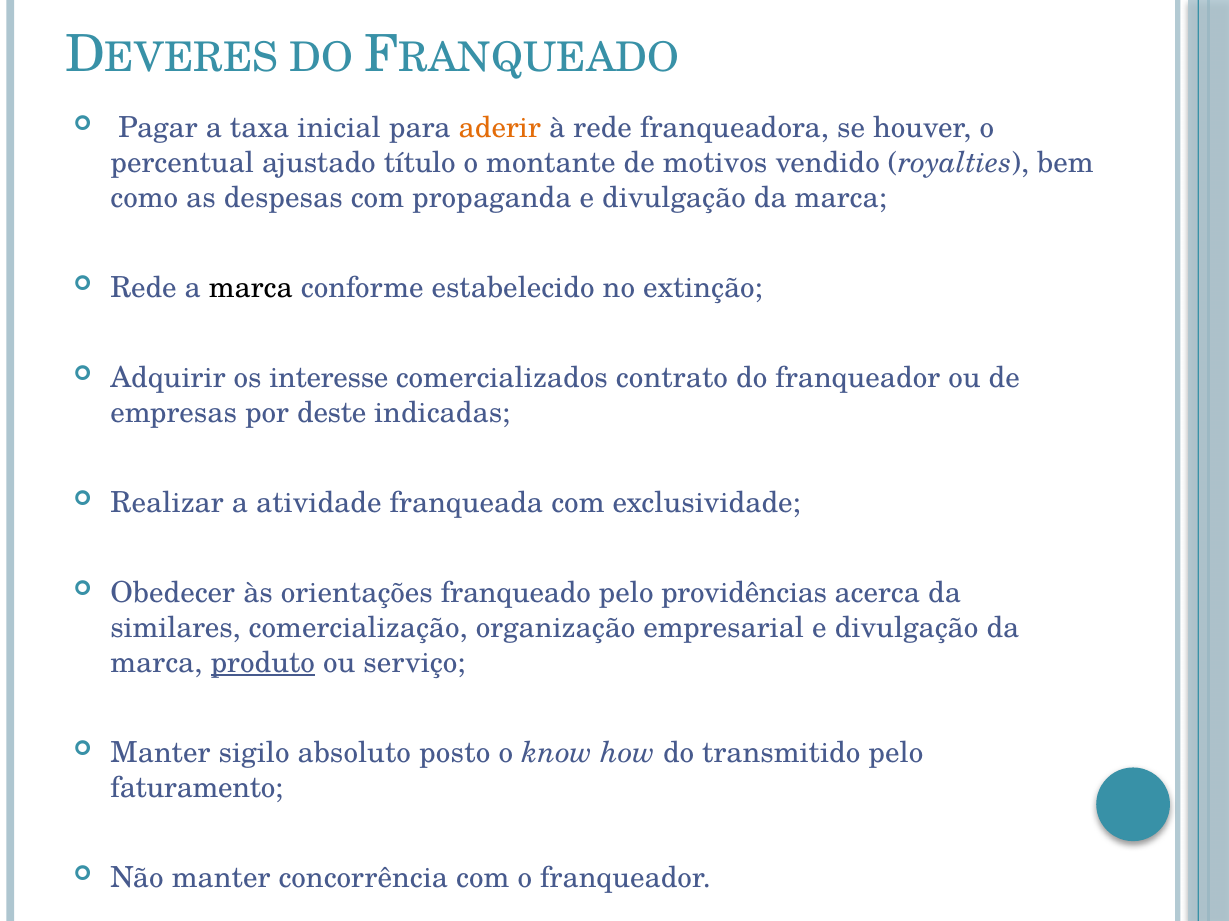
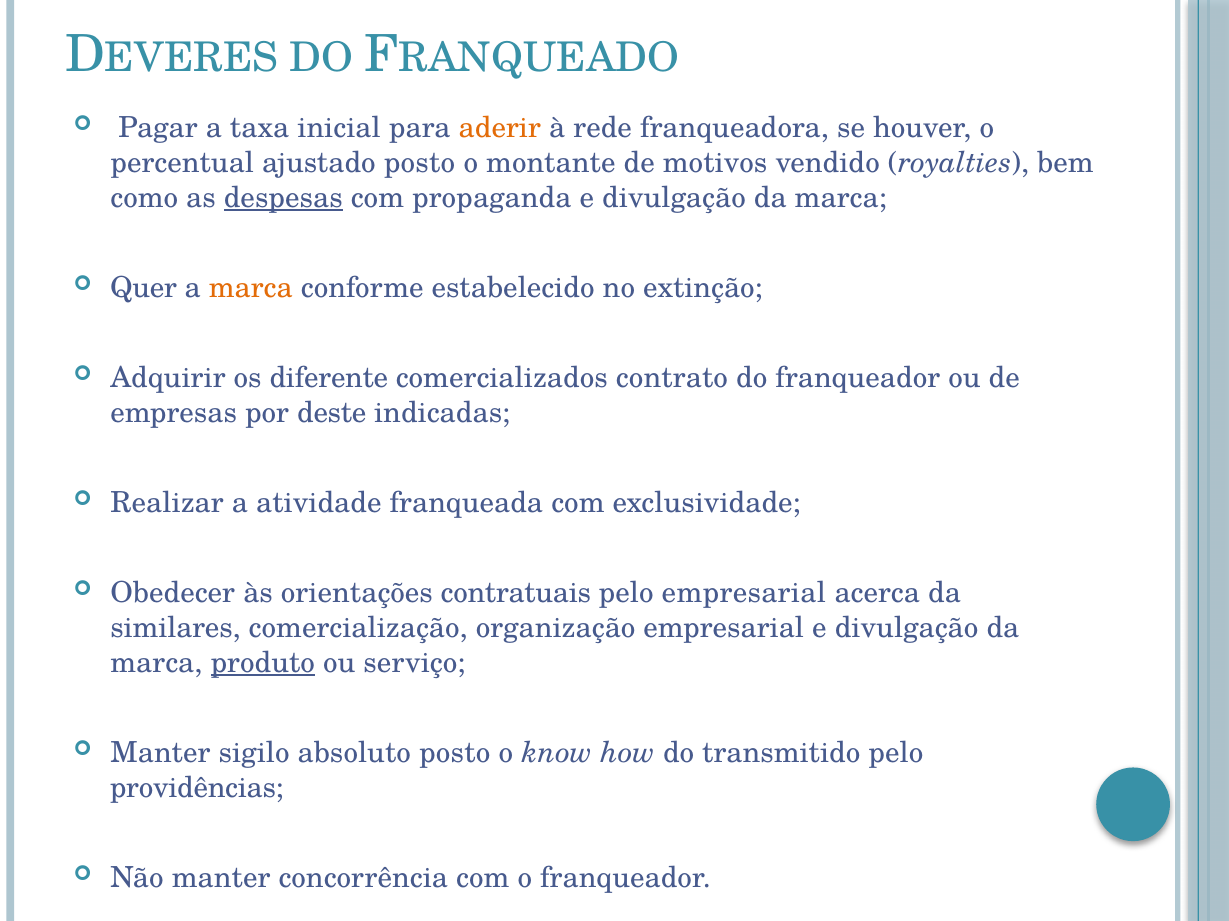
ajustado título: título -> posto (419, 163)
despesas underline: none -> present (283, 198)
Rede: Rede -> Quer (144, 288)
marca colour: black -> orange (251, 288)
interesse: interesse -> diferente (329, 378)
franqueado: franqueado -> contratuais (516, 594)
pelo providências: providências -> empresarial (744, 594)
faturamento: faturamento -> providências (197, 788)
